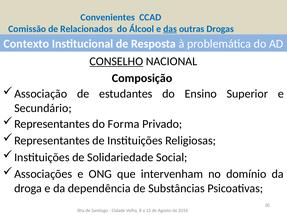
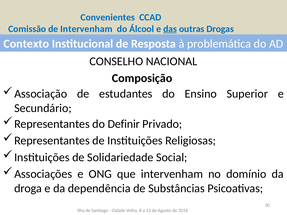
de Relacionados: Relacionados -> Intervenham (86, 29)
CONSELHO underline: present -> none (116, 61)
Forma: Forma -> Definir (124, 124)
